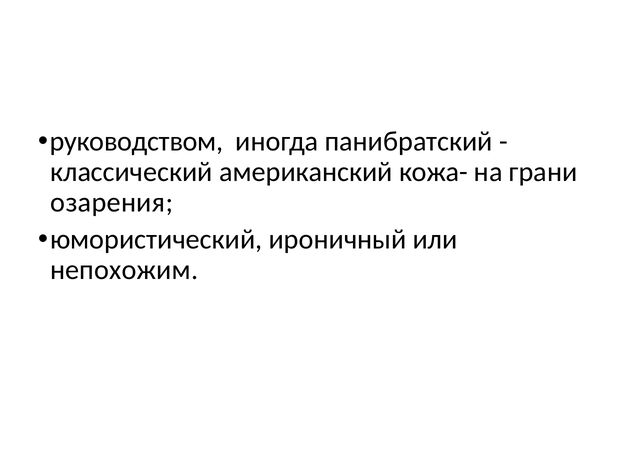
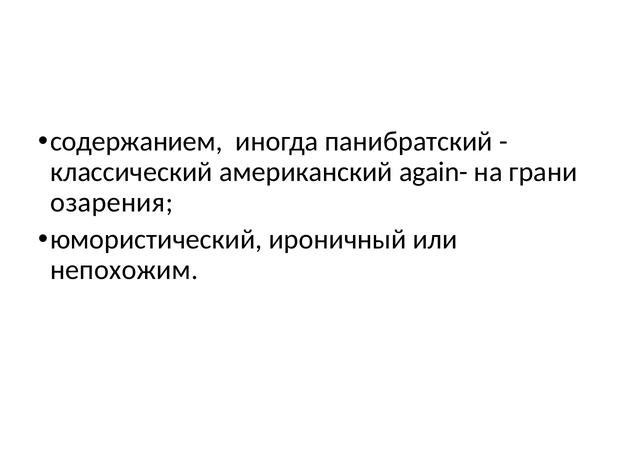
руководством: руководством -> содержанием (136, 141)
кожа-: кожа- -> again- (433, 172)
